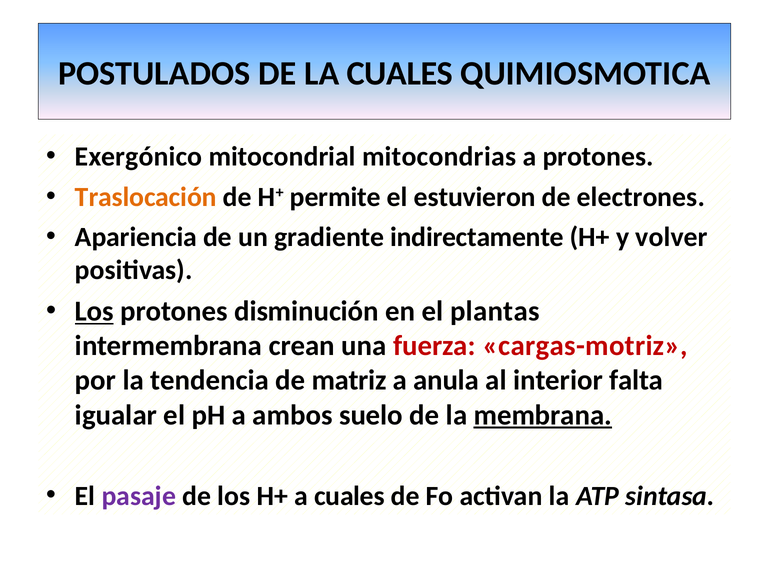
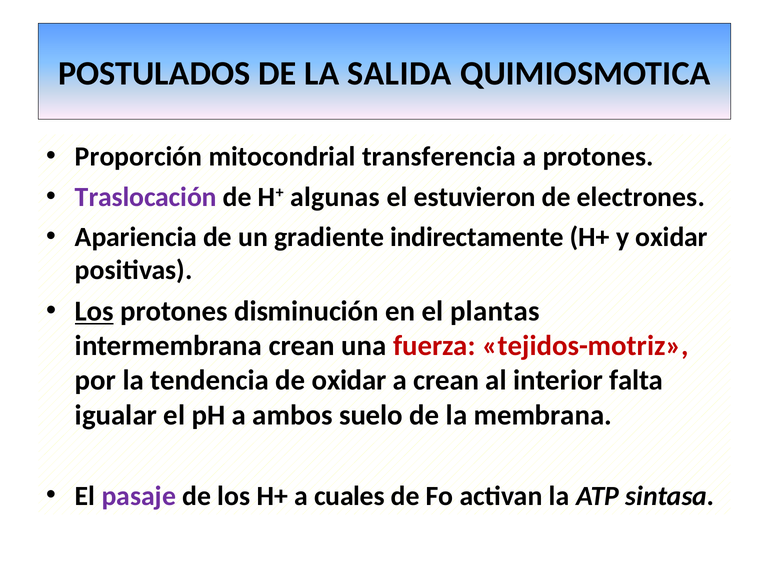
LA CUALES: CUALES -> SALIDA (399, 74)
Exergónico: Exergónico -> Proporción (139, 157)
mitocondrias: mitocondrias -> transferencia (439, 157)
Traslocación colour: orange -> purple (146, 197)
permite: permite -> algunas (335, 197)
y volver: volver -> oxidar (672, 237)
cargas-motriz: cargas-motriz -> tejidos-motriz (585, 346)
de matriz: matriz -> oxidar (349, 381)
a anula: anula -> crean (446, 381)
membrana underline: present -> none (543, 416)
